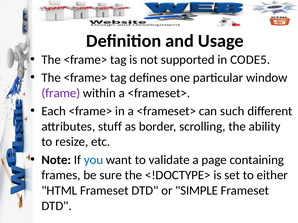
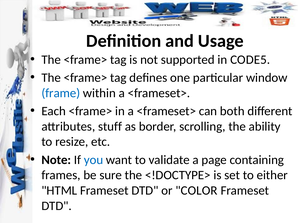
frame colour: purple -> blue (61, 93)
such: such -> both (232, 111)
SIMPLE: SIMPLE -> COLOR (197, 191)
